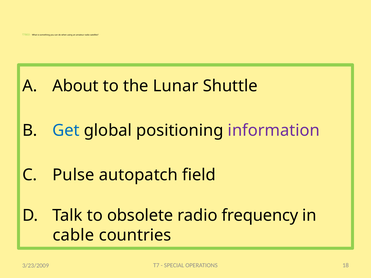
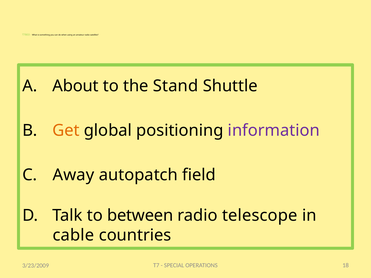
Lunar: Lunar -> Stand (176, 86)
Get colour: blue -> orange (66, 131)
Pulse: Pulse -> Away (73, 175)
obsolete: obsolete -> between (140, 216)
frequency: frequency -> telescope (260, 216)
